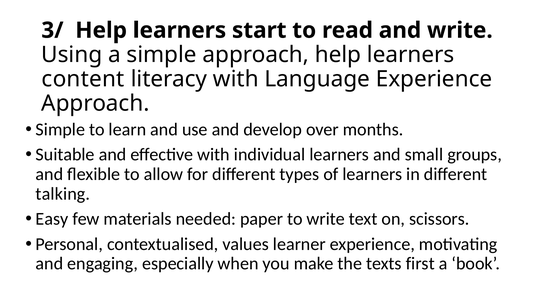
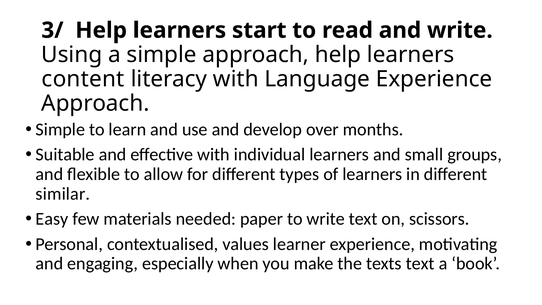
talking: talking -> similar (63, 194)
texts first: first -> text (420, 263)
